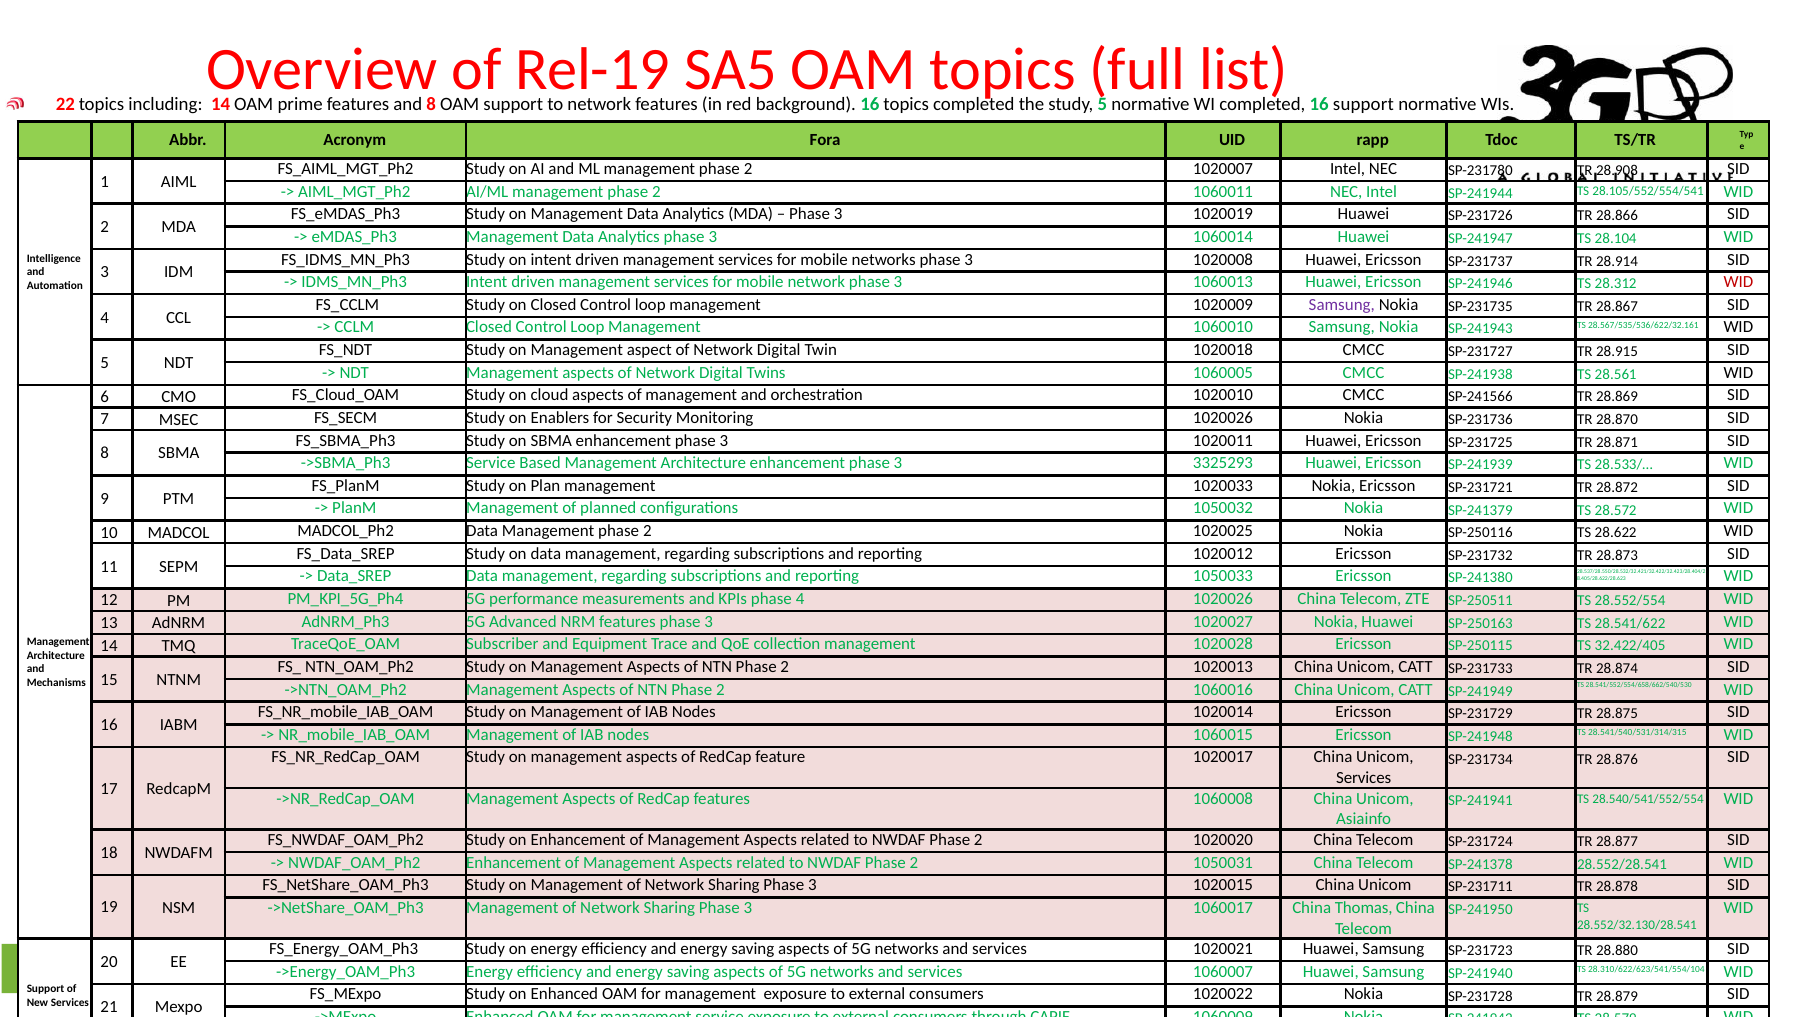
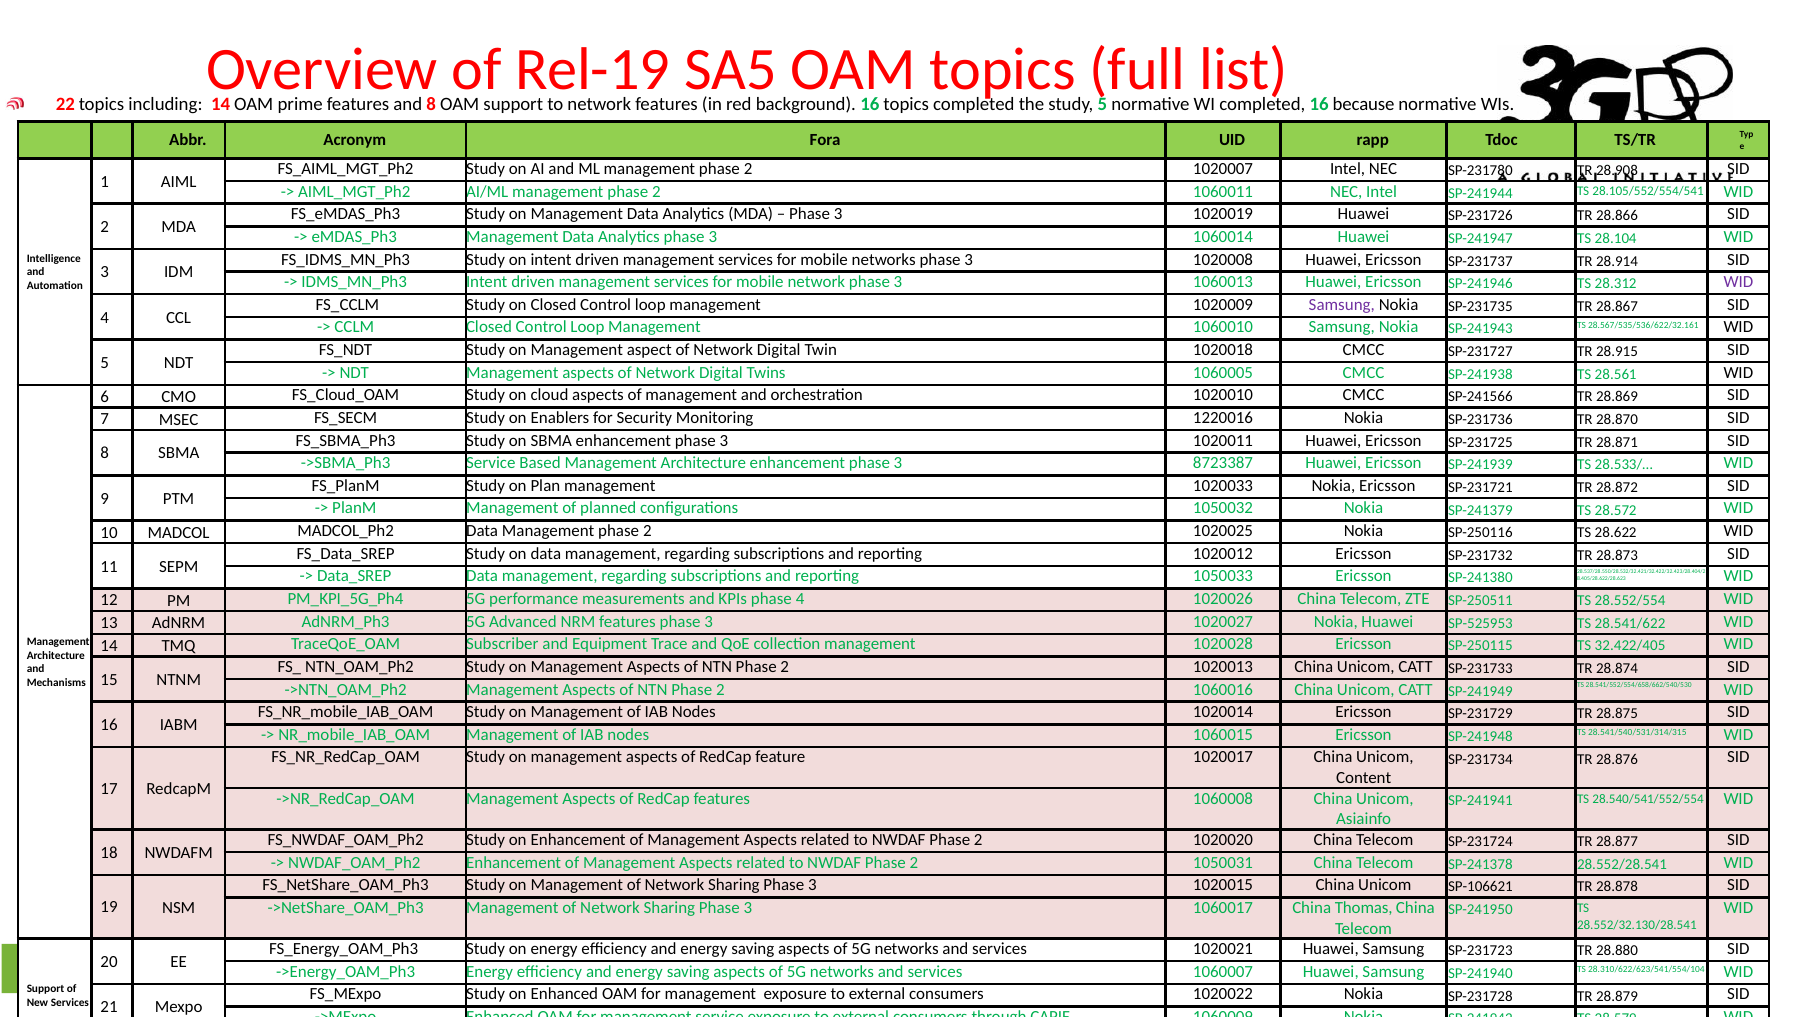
16 support: support -> because (1364, 104)
WID colour: red -> purple (1738, 282)
Monitoring 1020026: 1020026 -> 1220016 (1223, 418)
3325293: 3325293 -> 8723387 (1223, 463)
SP-250163: SP-250163 -> SP-525953 (1480, 623)
Services: Services -> Content (1364, 778)
SP-231711: SP-231711 -> SP-106621 (1480, 887)
